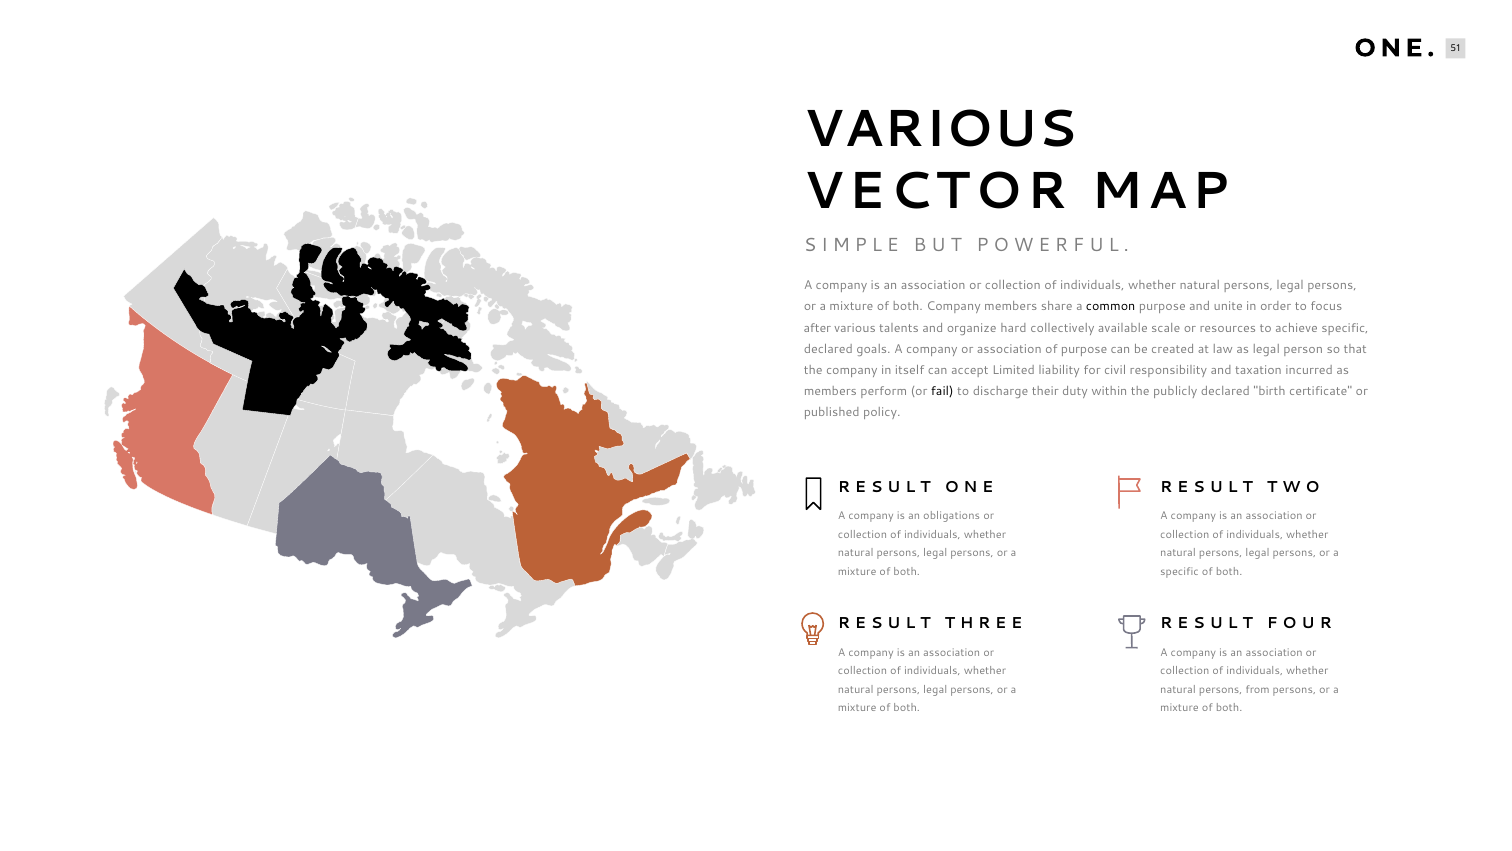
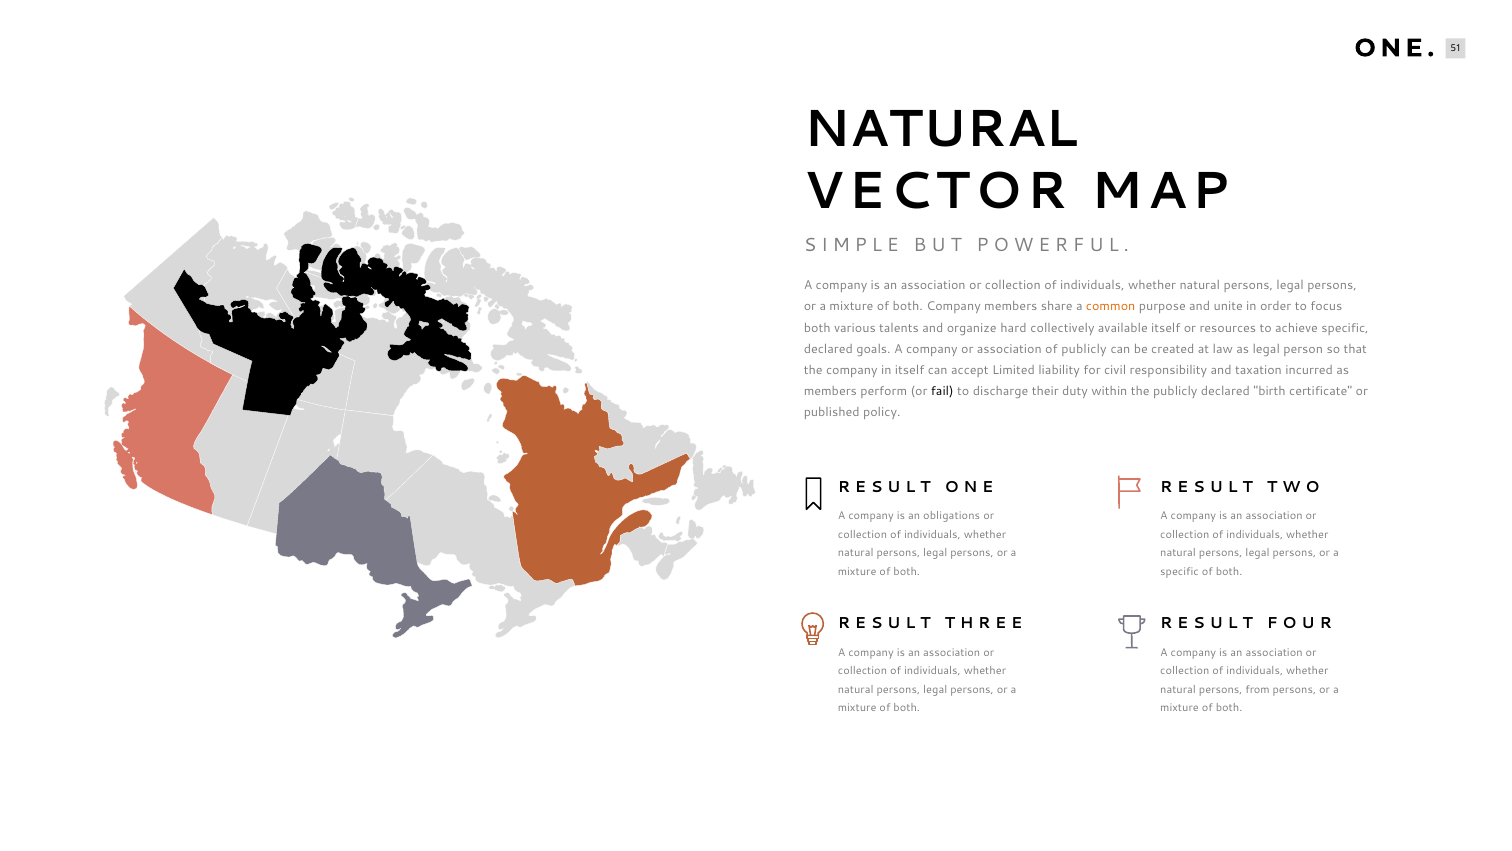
VARIOUS: VARIOUS -> NATURAL (941, 129)
common colour: black -> orange (1111, 307)
after: after -> both (817, 328)
available scale: scale -> itself (1166, 328)
of purpose: purpose -> publicly (1084, 349)
